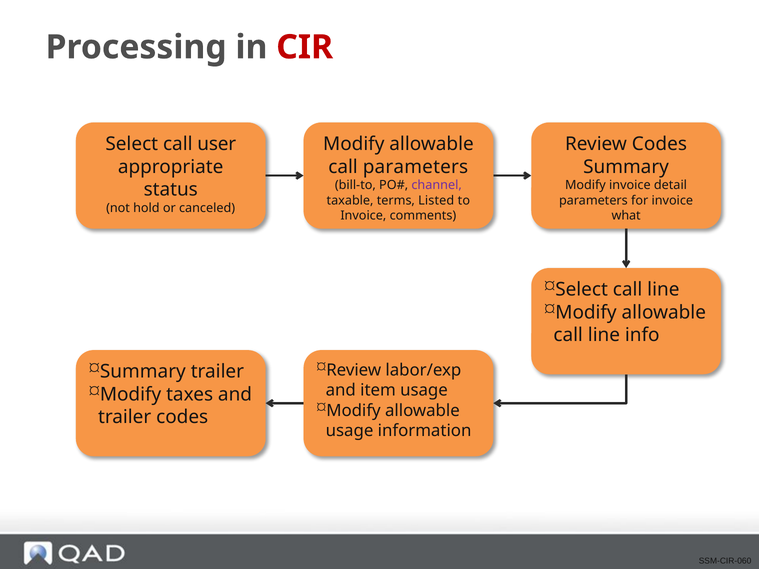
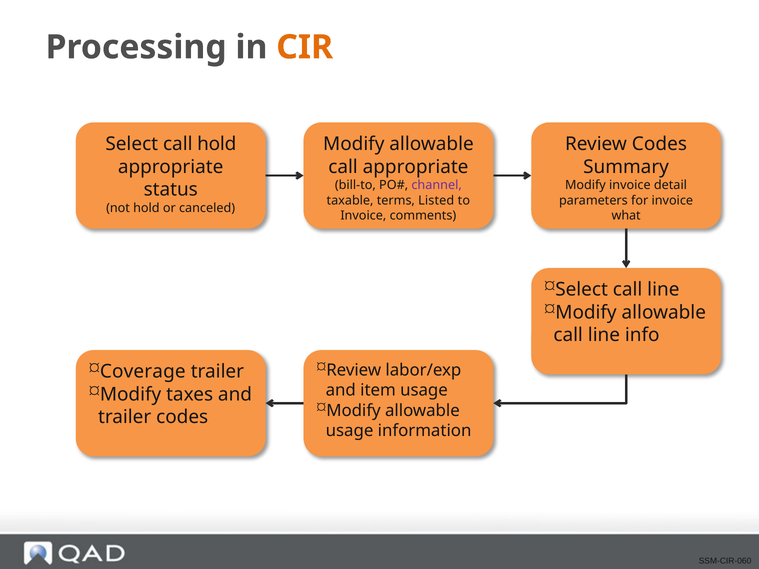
CIR colour: red -> orange (305, 47)
call user: user -> hold (217, 144)
call parameters: parameters -> appropriate (416, 167)
Summary: Summary -> Coverage (143, 372)
